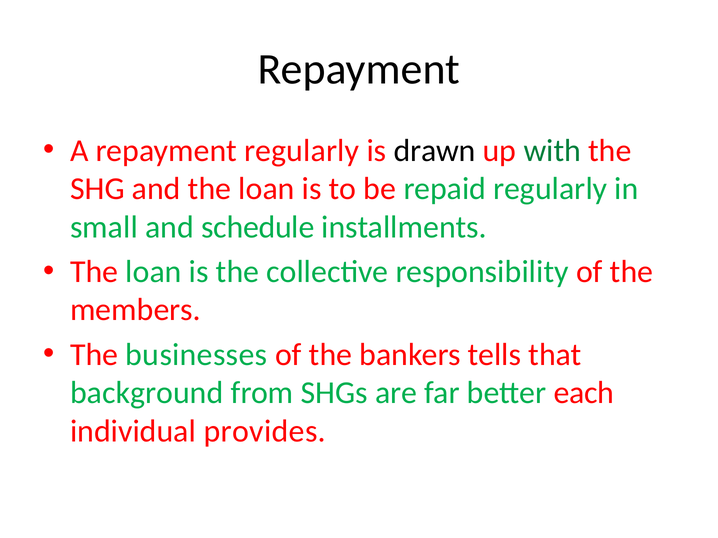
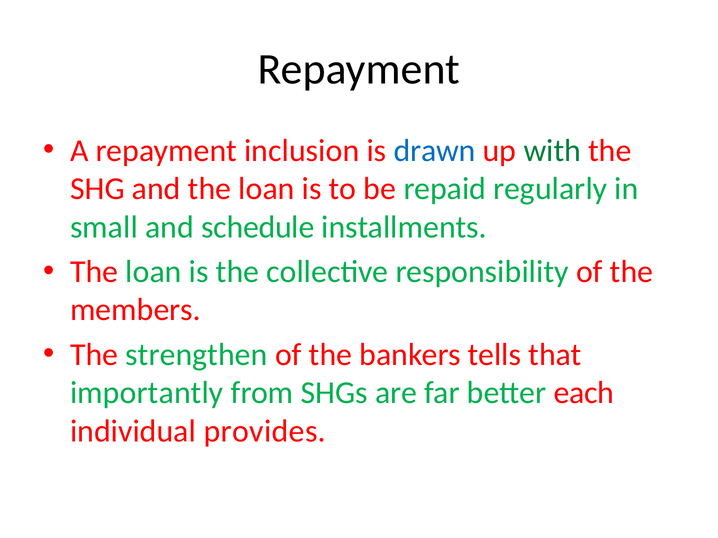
repayment regularly: regularly -> inclusion (302, 151)
drawn colour: black -> blue (435, 151)
businesses: businesses -> strengthen (197, 355)
background: background -> importantly (147, 393)
